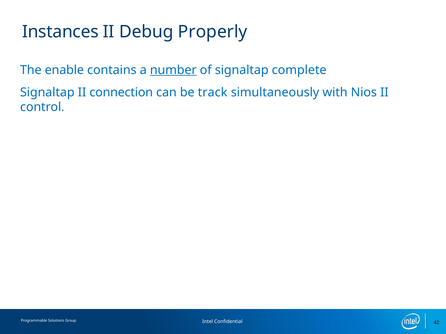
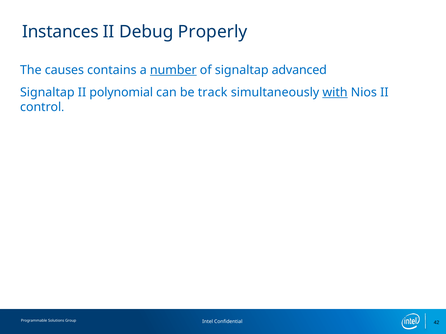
enable: enable -> causes (64, 70)
complete: complete -> advanced (299, 70)
connection: connection -> polynomial (121, 92)
with underline: none -> present (335, 92)
